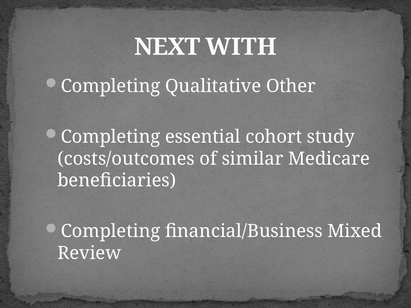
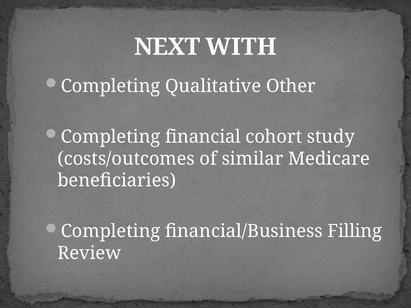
essential: essential -> financial (203, 137)
Mixed: Mixed -> Filling (355, 231)
